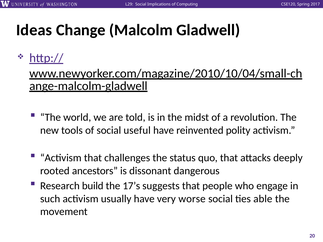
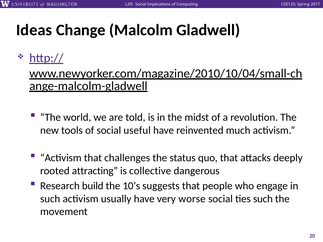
polity: polity -> much (238, 130)
ancestors: ancestors -> attracting (95, 171)
dissonant: dissonant -> collective (150, 171)
17’s: 17’s -> 10’s (131, 186)
ties able: able -> such (263, 199)
